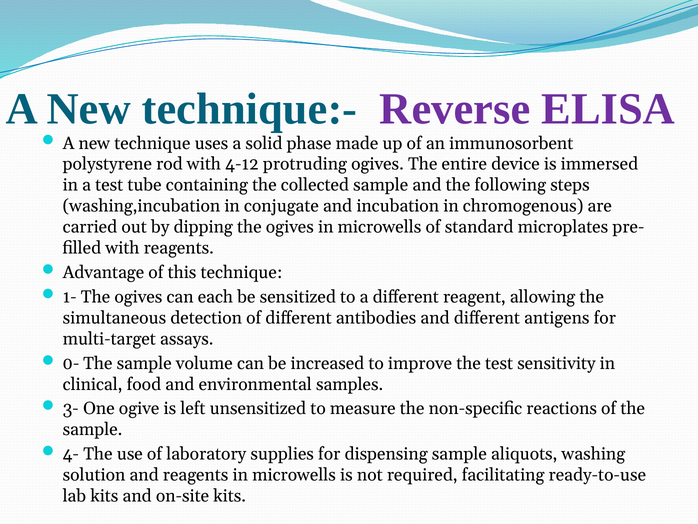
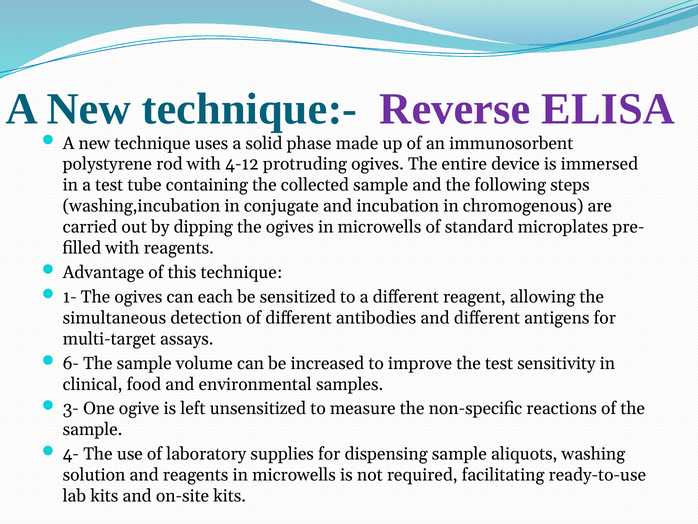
0-: 0- -> 6- (71, 363)
